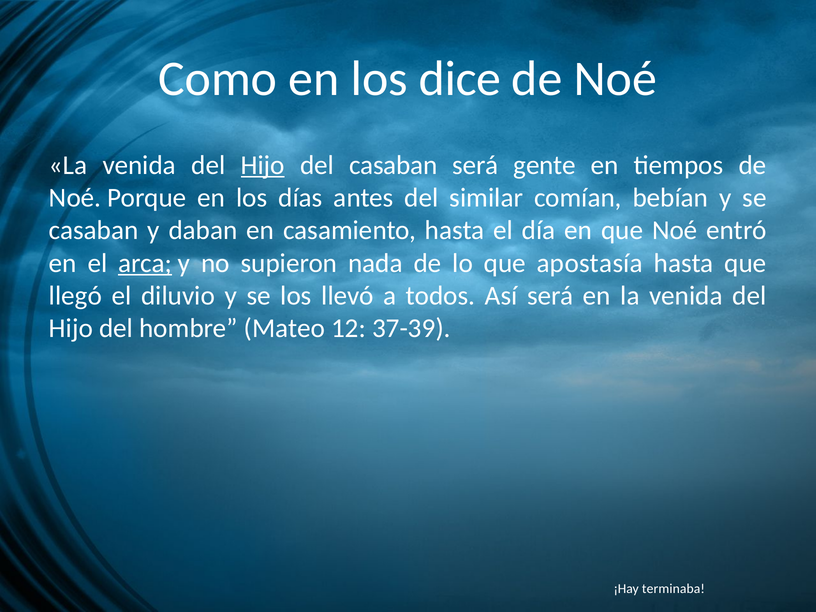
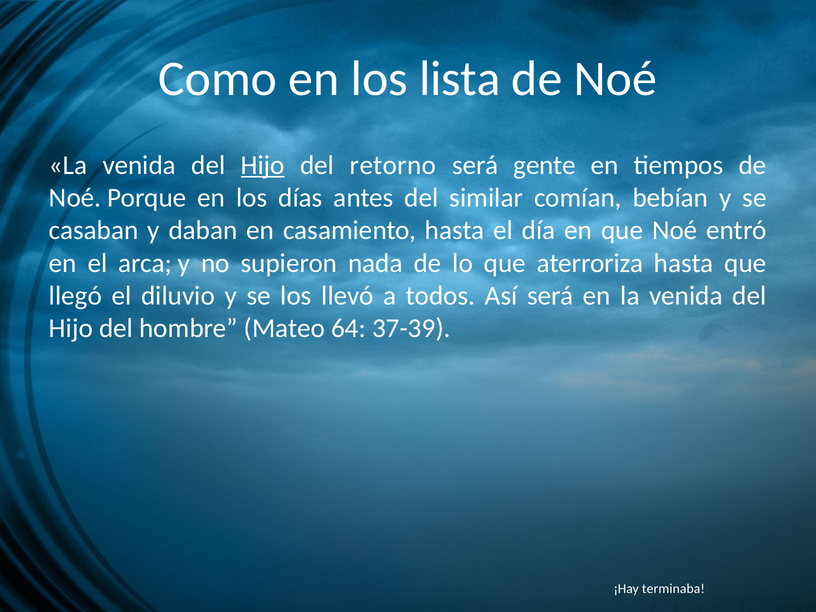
dice: dice -> lista (460, 79)
del casaban: casaban -> retorno (393, 165)
arca underline: present -> none (145, 263)
apostasía: apostasía -> aterroriza (590, 263)
12: 12 -> 64 (349, 328)
